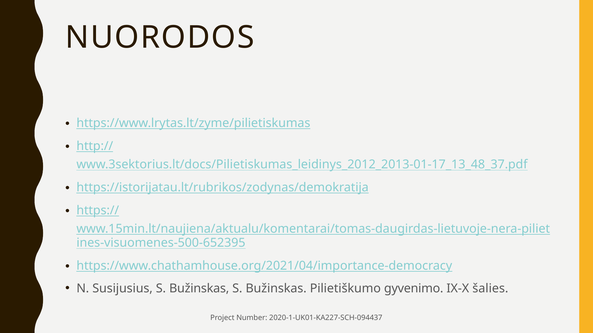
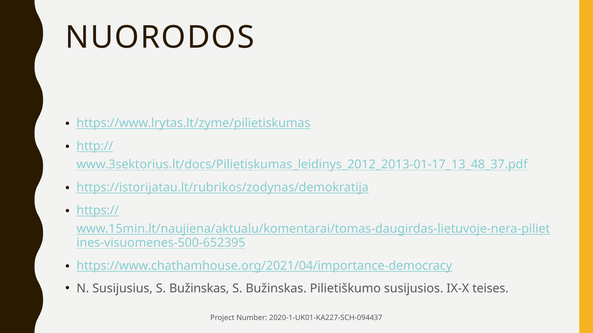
gyvenimo: gyvenimo -> susijusios (414, 289)
šalies: šalies -> teises (490, 289)
